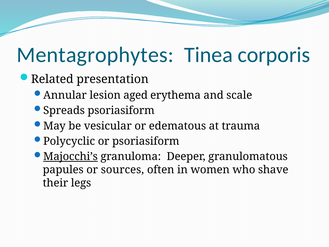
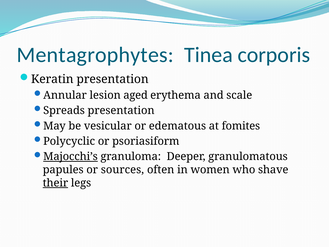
Related: Related -> Keratin (52, 79)
Spreads psoriasiform: psoriasiform -> presentation (121, 110)
trauma: trauma -> fomites (241, 126)
their underline: none -> present (55, 183)
